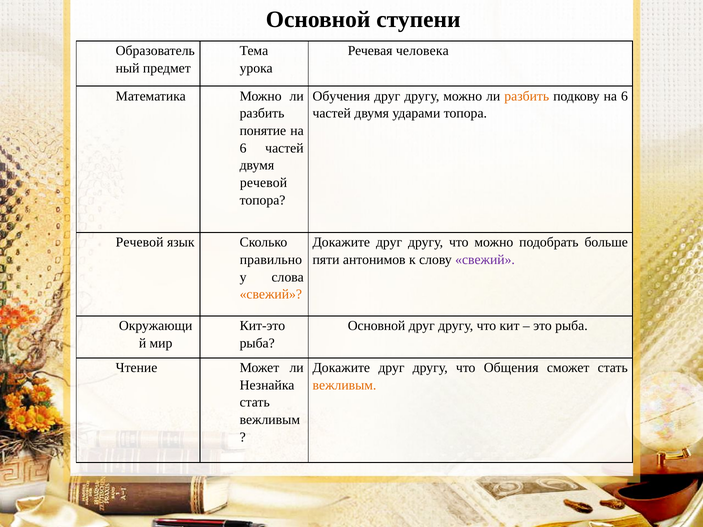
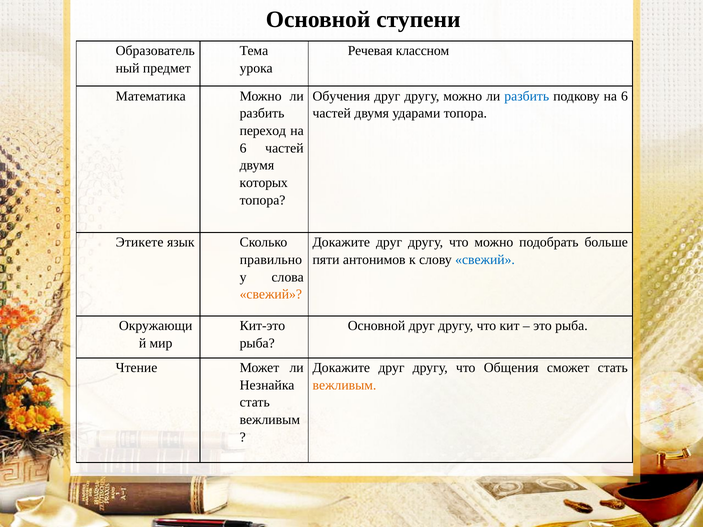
человека: человека -> классном (422, 51)
разбить colour: orange -> blue (527, 96)
понятие: понятие -> переход (263, 131)
речевой: речевой -> которых (264, 183)
Речевой: Речевой -> Этикете (140, 242)
свежий colour: purple -> blue (485, 260)
